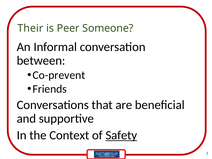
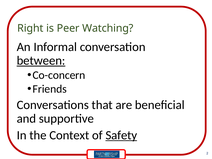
Their: Their -> Right (30, 28)
Someone: Someone -> Watching (108, 28)
between underline: none -> present (41, 61)
Co-prevent: Co-prevent -> Co-concern (59, 75)
